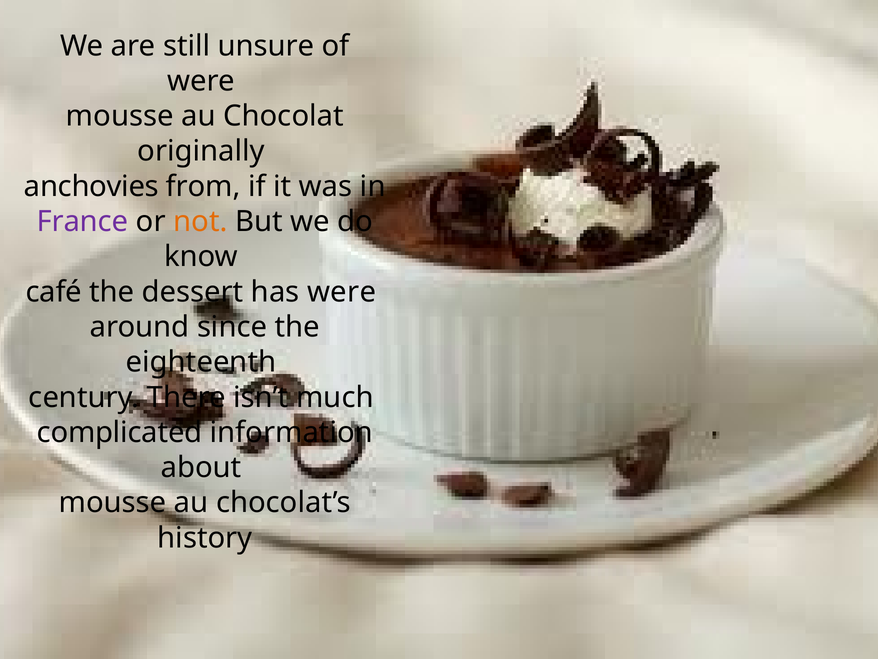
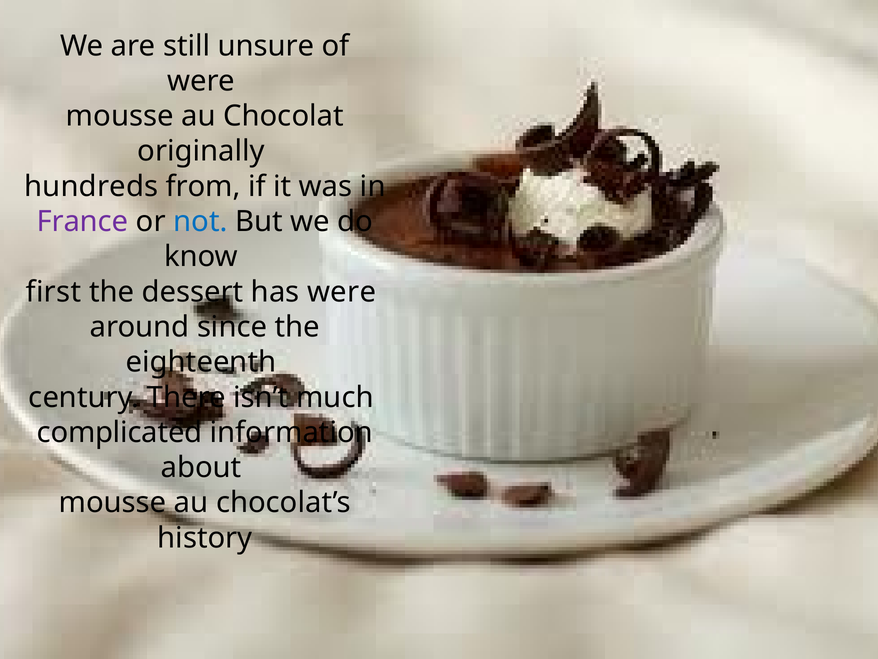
anchovies: anchovies -> hundreds (91, 186)
not colour: orange -> blue (200, 221)
café: café -> first (54, 292)
